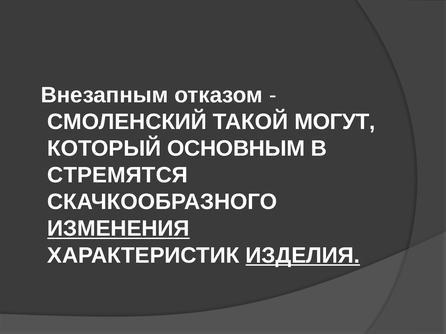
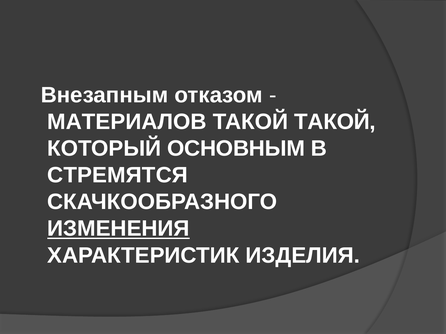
СМОЛЕНСКИЙ: СМОЛЕНСКИЙ -> МАТЕРИАЛОВ (127, 122)
ТАКОЙ МОГУТ: МОГУТ -> ТАКОЙ (335, 122)
ИЗДЕЛИЯ underline: present -> none (303, 256)
